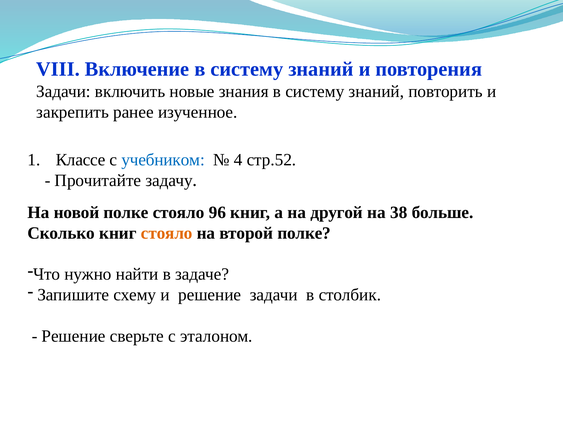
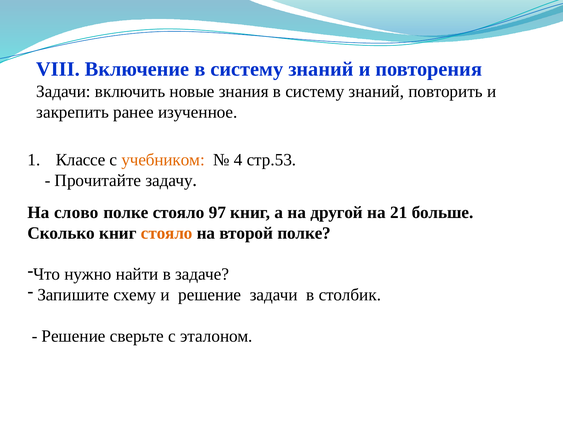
учебником colour: blue -> orange (163, 159)
стр.52: стр.52 -> стр.53 (271, 159)
новой: новой -> слово (76, 212)
96: 96 -> 97 (217, 212)
38: 38 -> 21 (399, 212)
